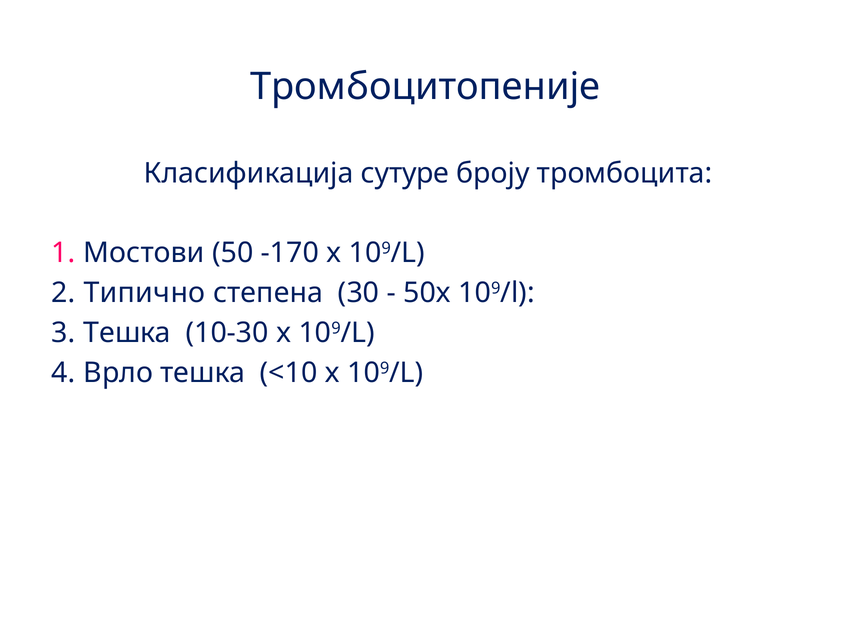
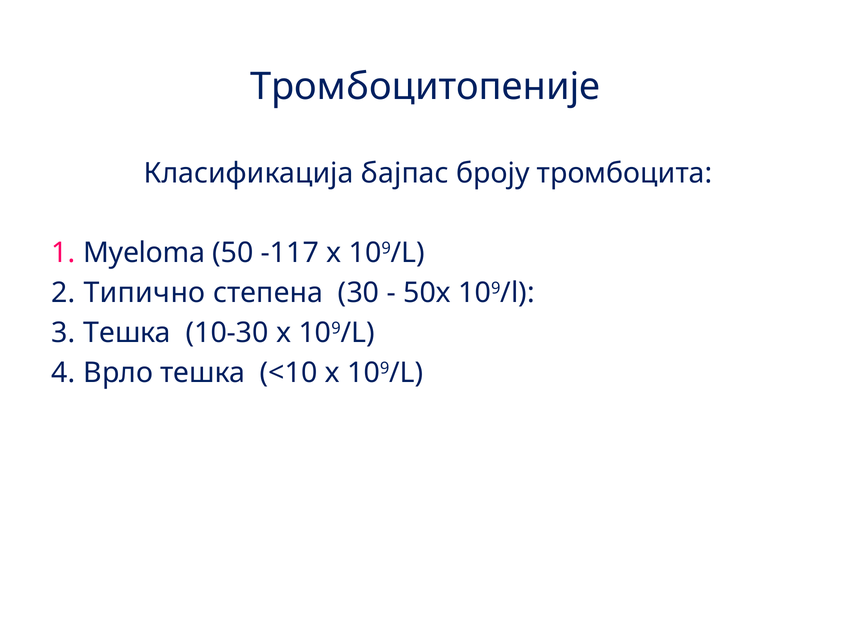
сутуре: сутуре -> бајпас (405, 173)
Мостови: Мостови -> Myeloma (144, 253)
-170: -170 -> -117 (290, 253)
